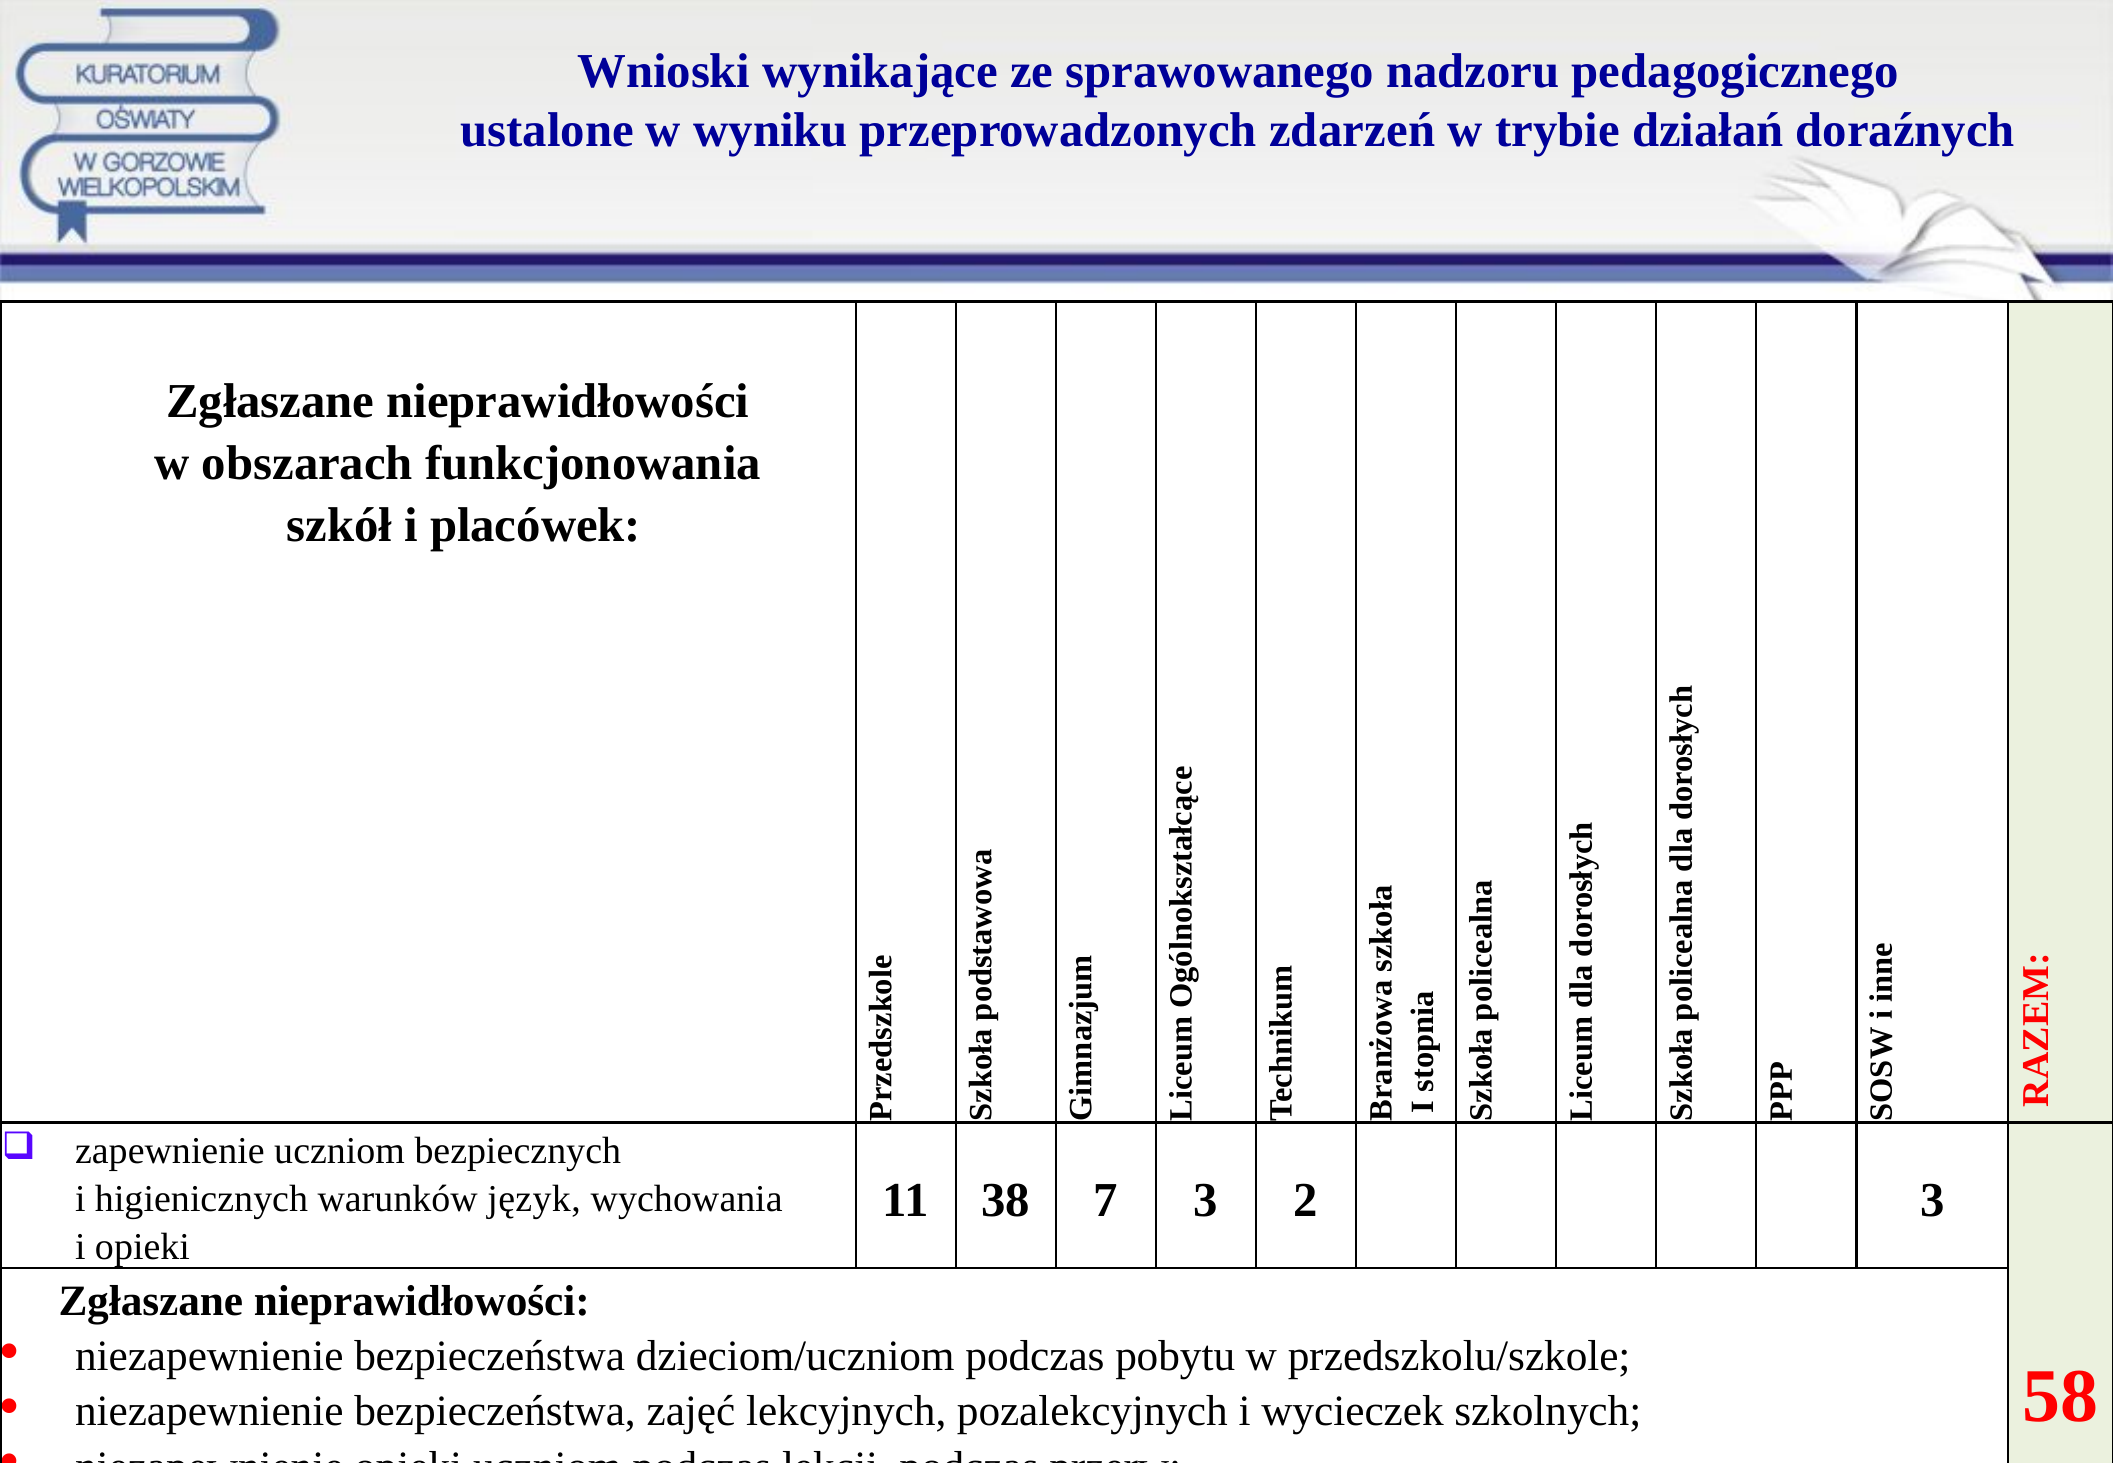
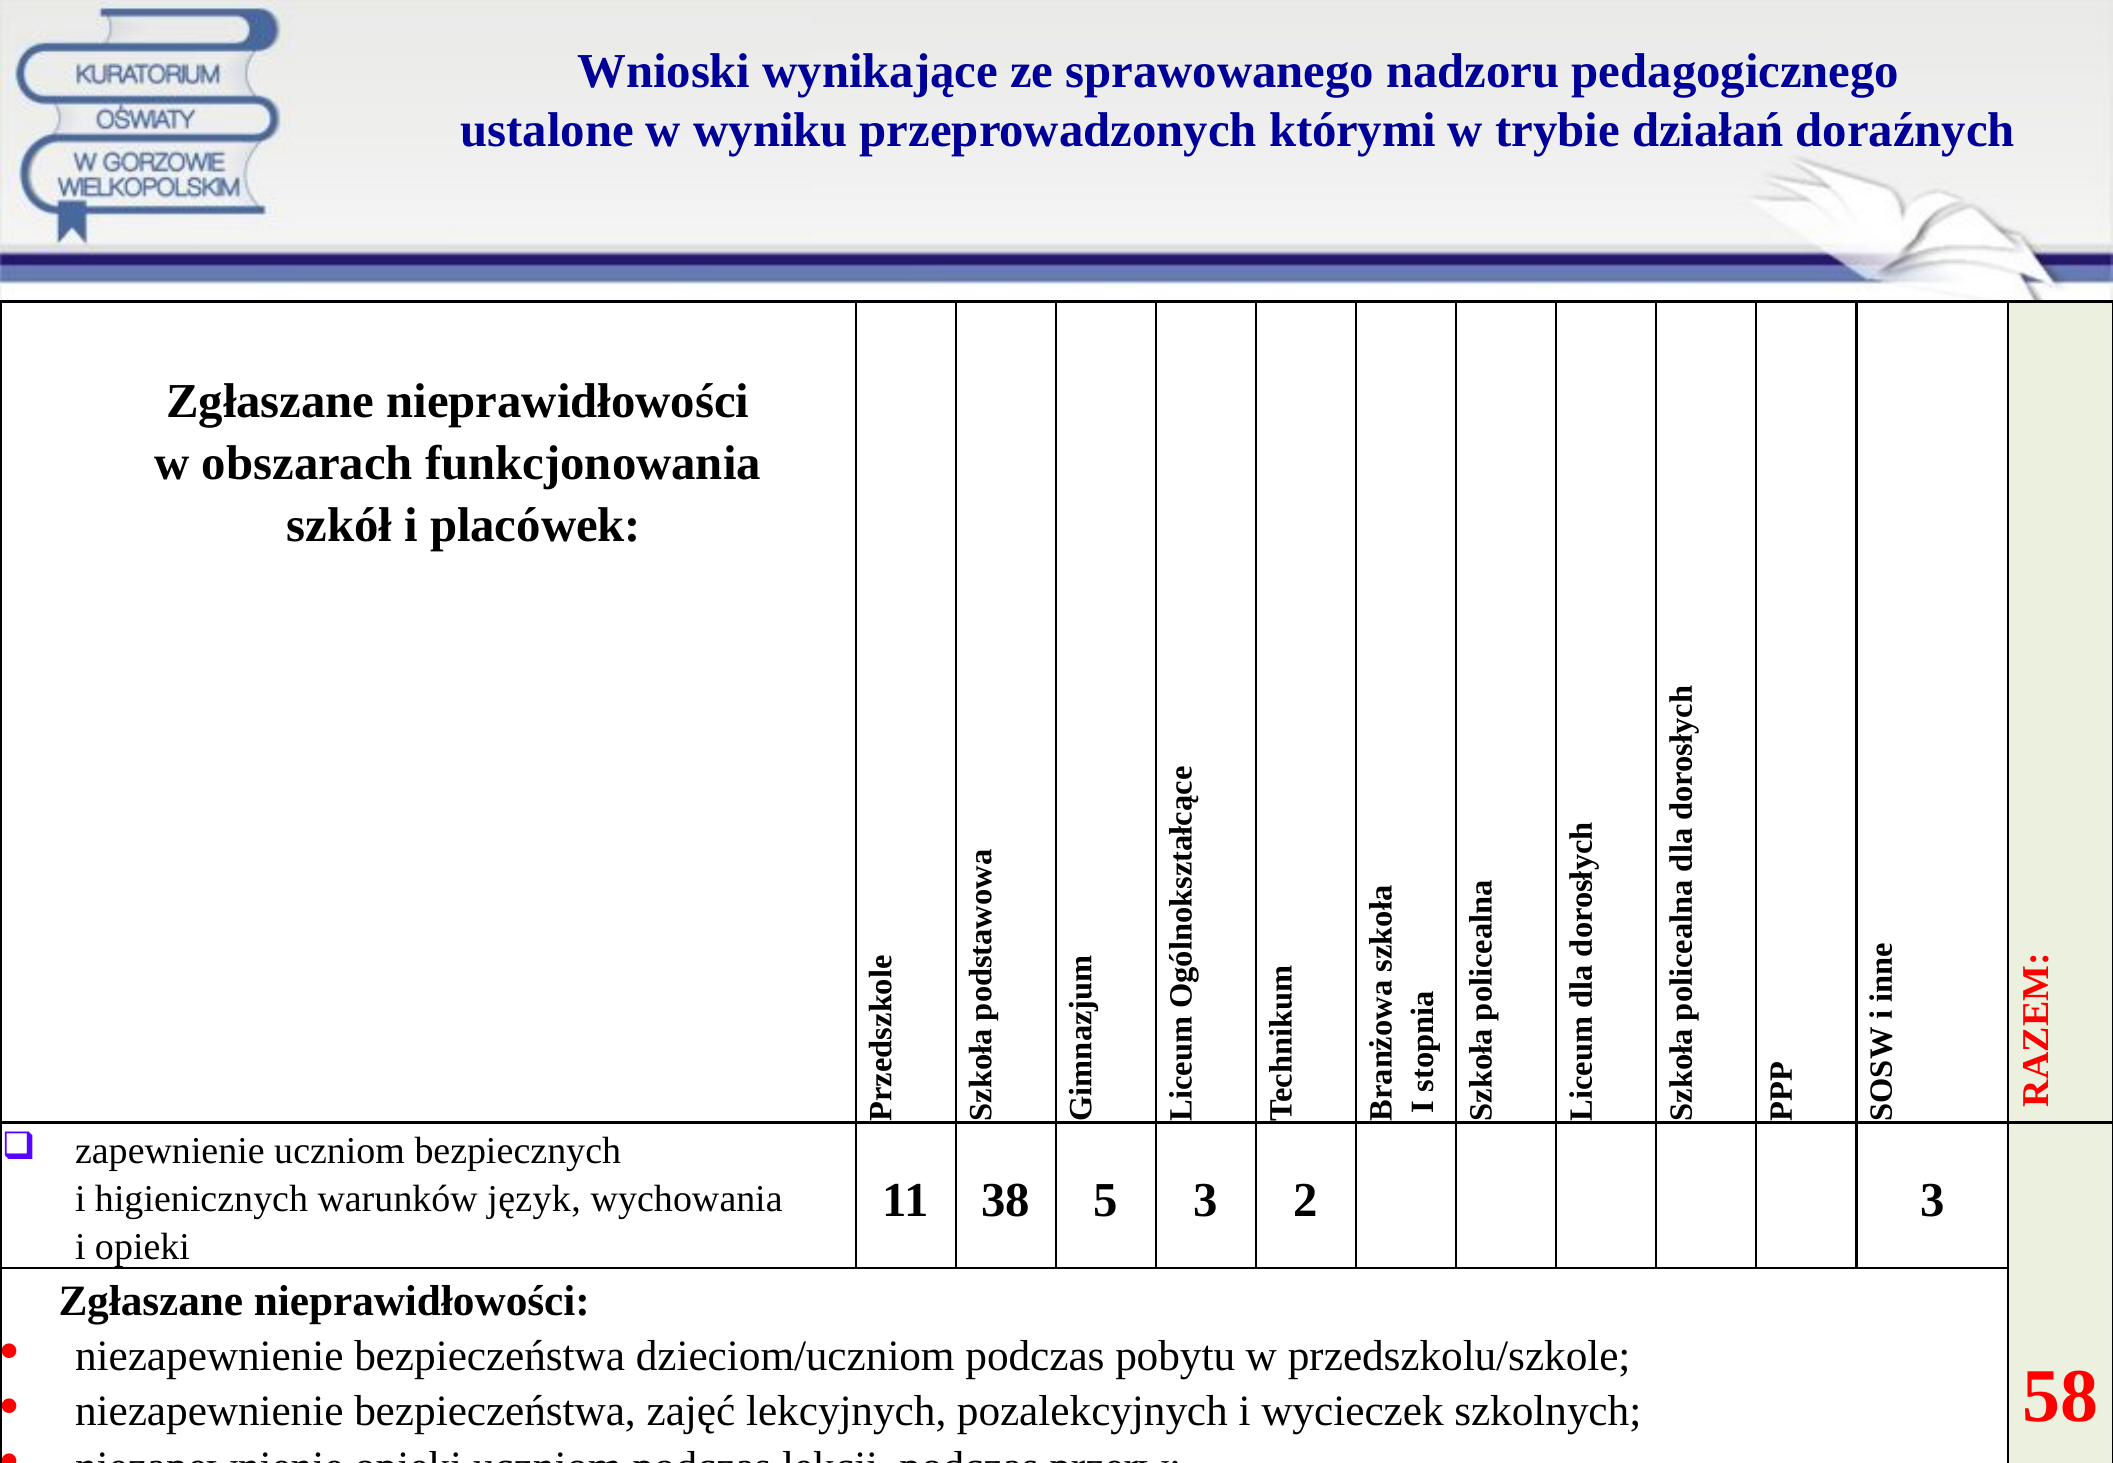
zdarzeń: zdarzeń -> którymi (1353, 130)
7: 7 -> 5 (1106, 1201)
